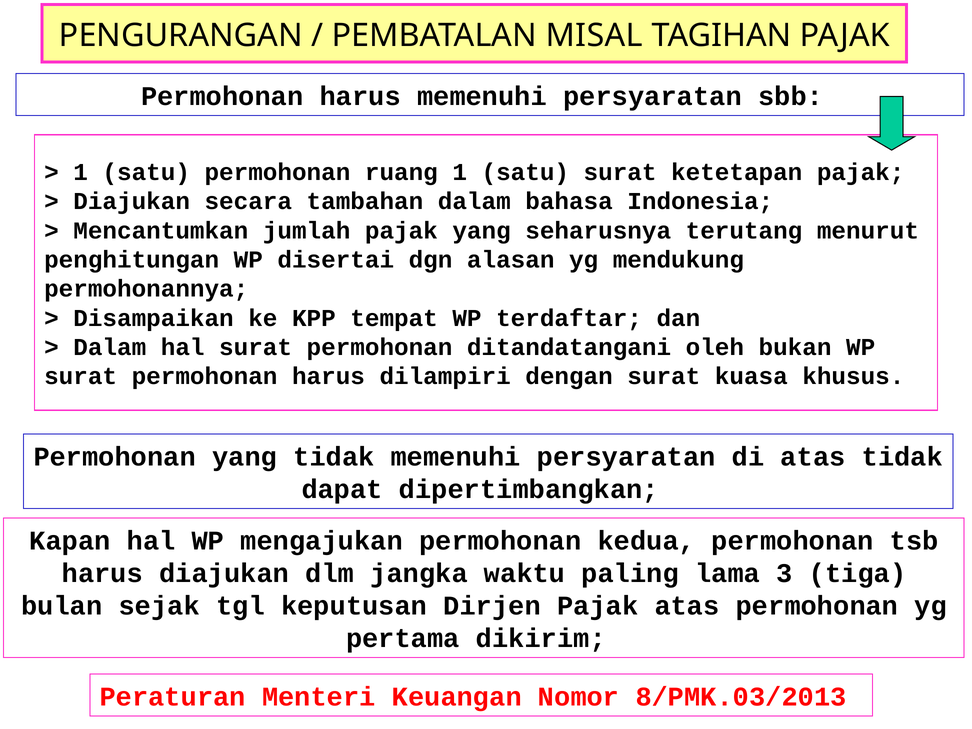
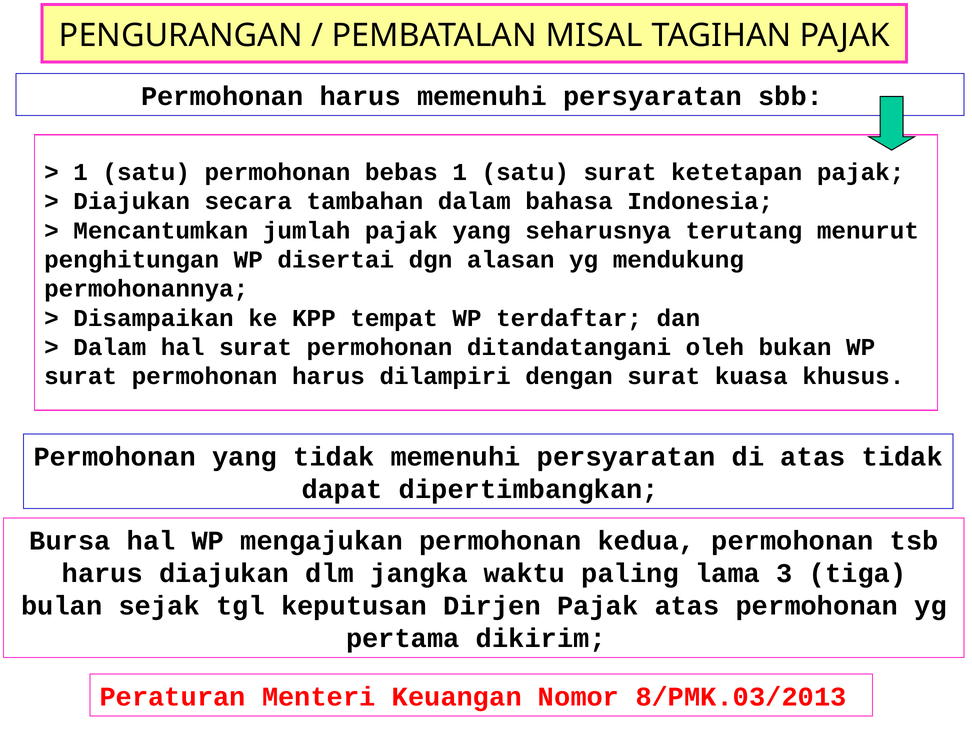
ruang: ruang -> bebas (401, 172)
Kapan: Kapan -> Bursa (70, 541)
